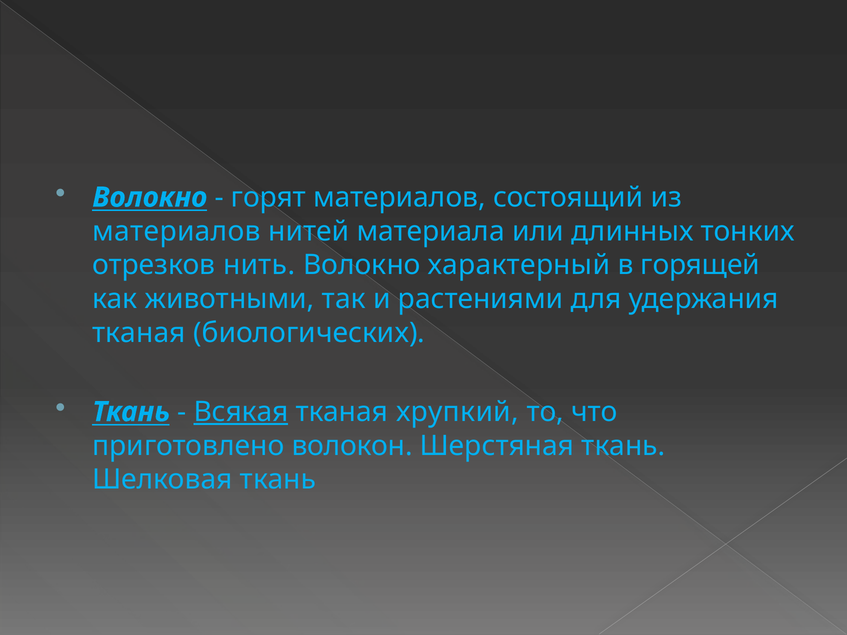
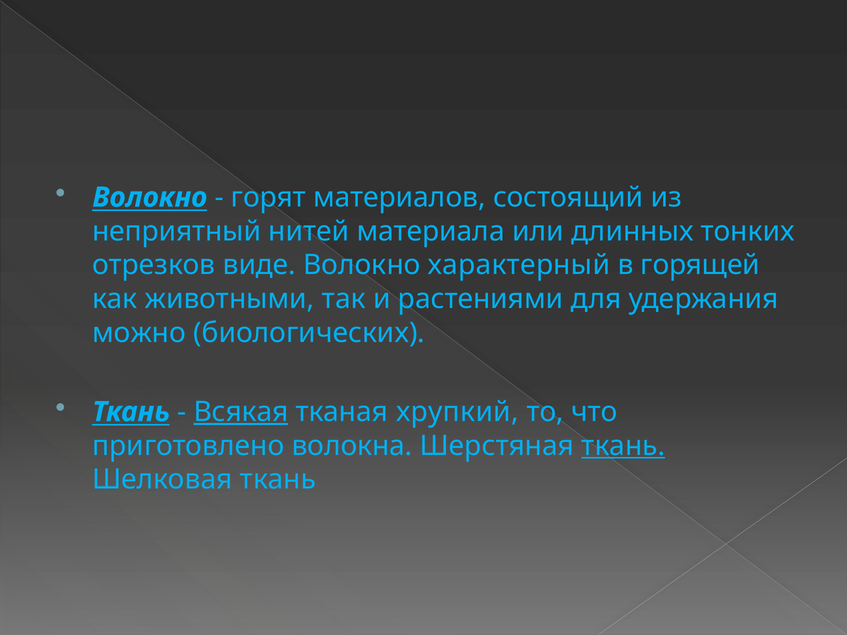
материалов: материалов -> неприятный (177, 231)
нить: нить -> виде (259, 265)
тканая: тканая -> можно (139, 333)
волокон: волокон -> волокна (352, 446)
ткань underline: none -> present (623, 446)
